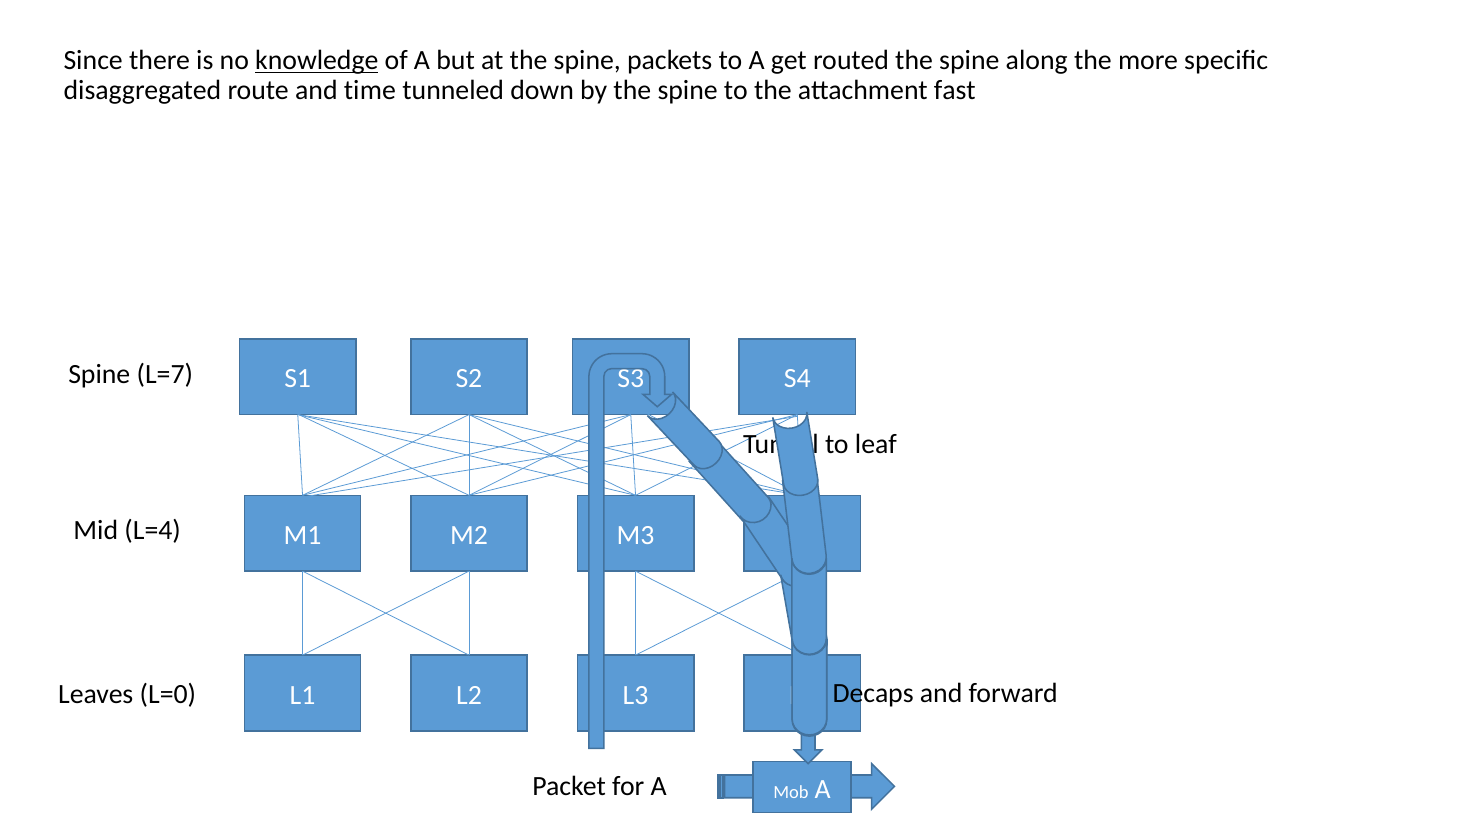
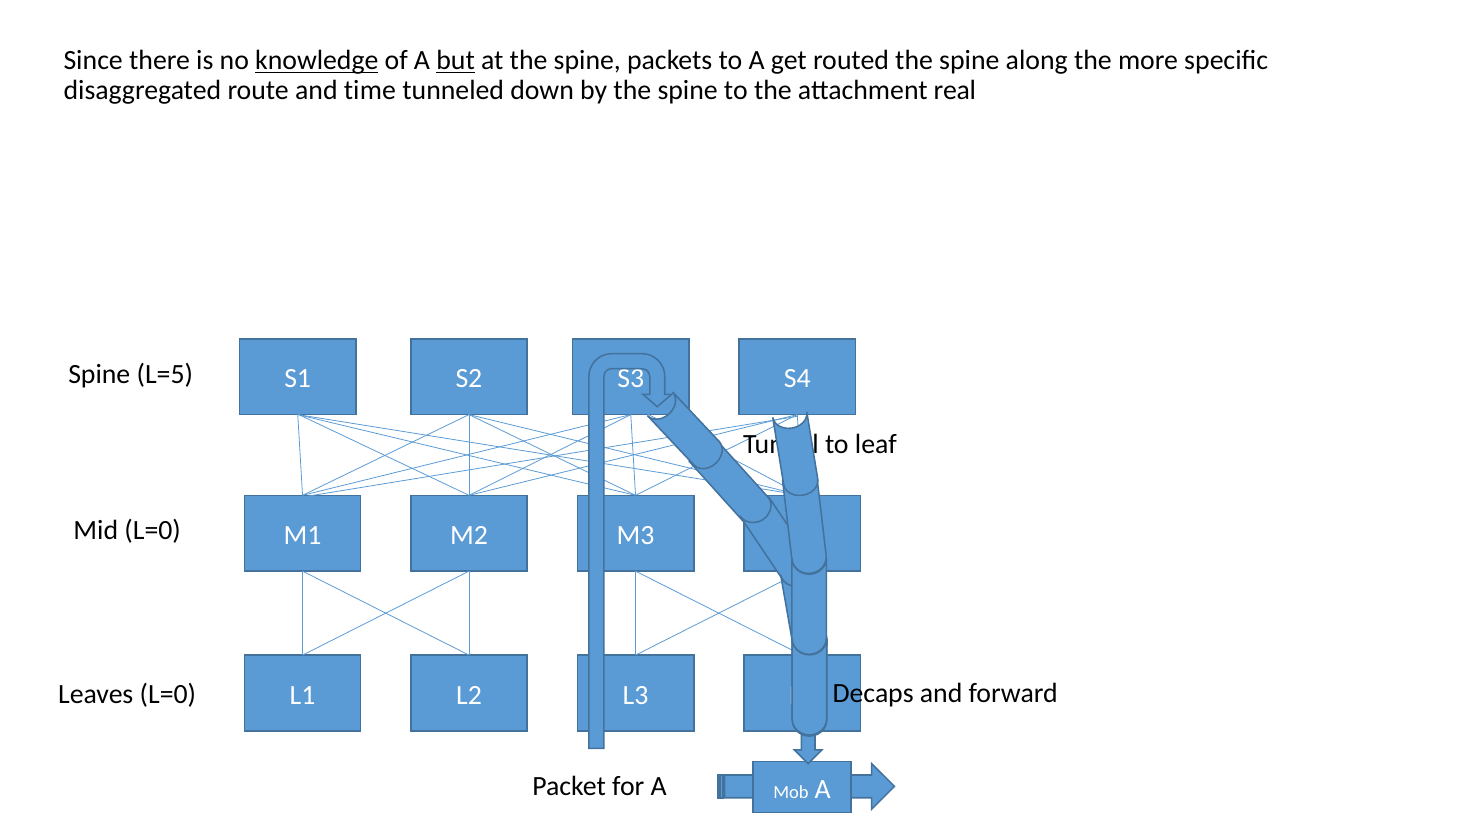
but underline: none -> present (456, 60)
fast: fast -> real (955, 90)
L=7: L=7 -> L=5 (165, 374)
Mid L=4: L=4 -> L=0 (153, 530)
